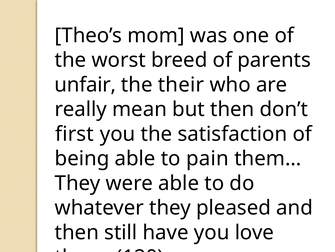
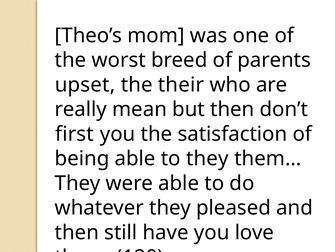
unfair: unfair -> upset (85, 85)
to pain: pain -> they (207, 158)
